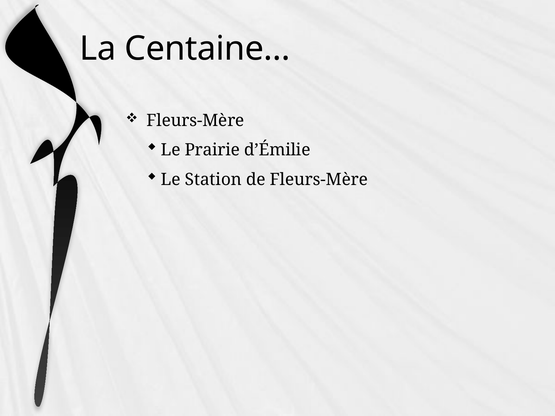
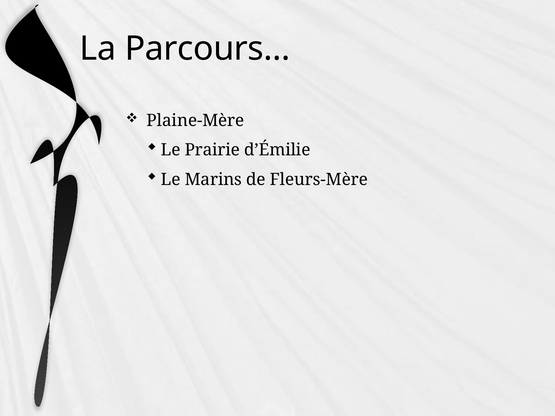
Centaine…: Centaine… -> Parcours… (208, 49)
Fleurs-Mère: Fleurs-Mère -> Plaine-Mère (195, 121)
Station: Station -> Marins (213, 180)
